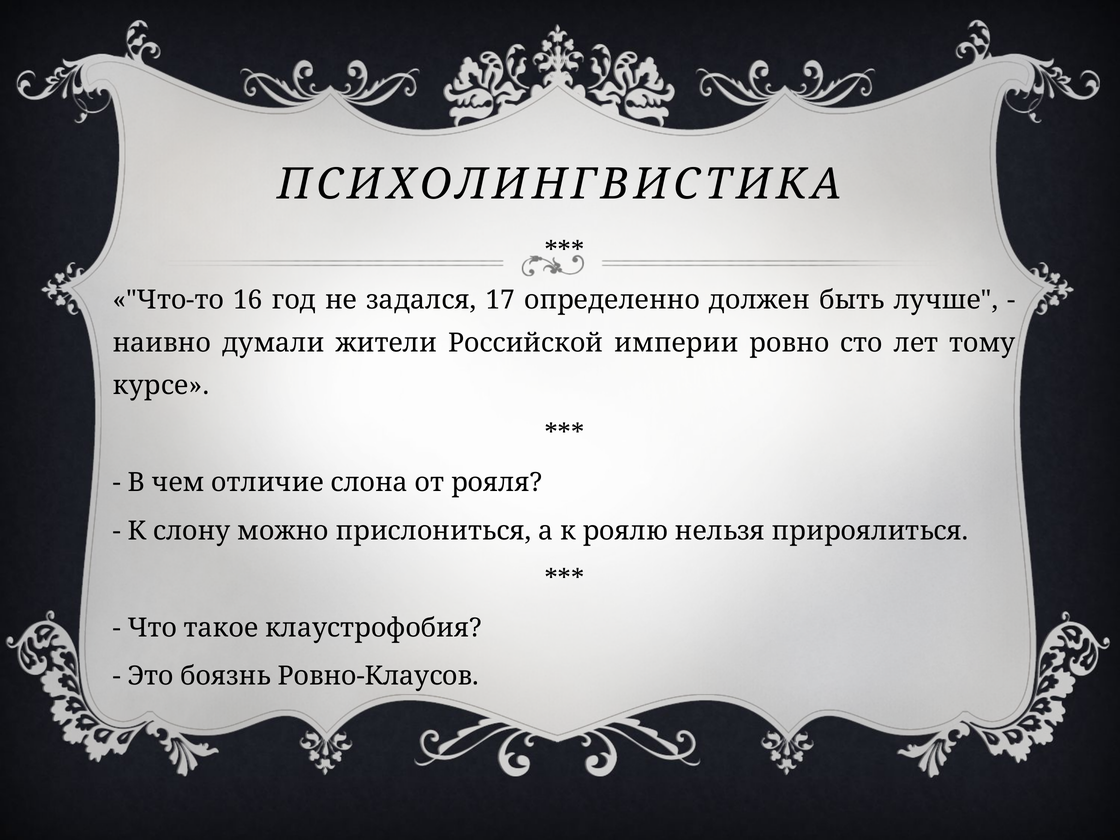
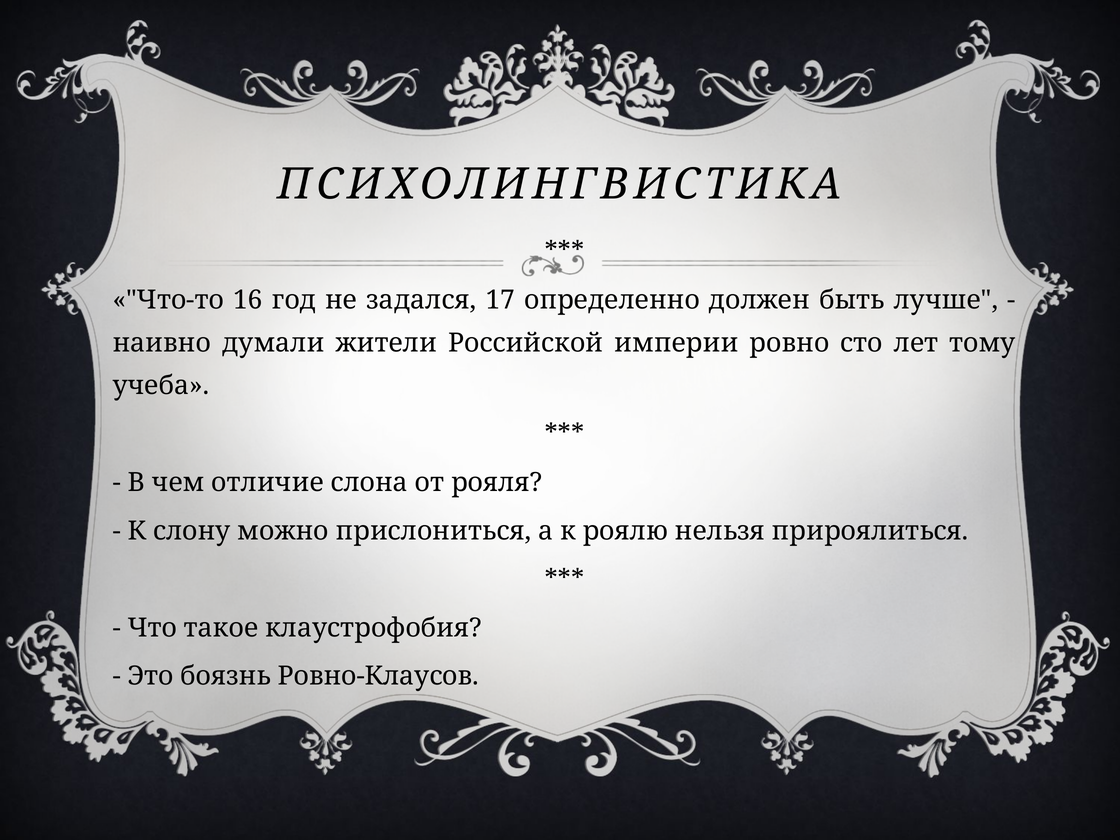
курсе: курсе -> учеба (161, 386)
